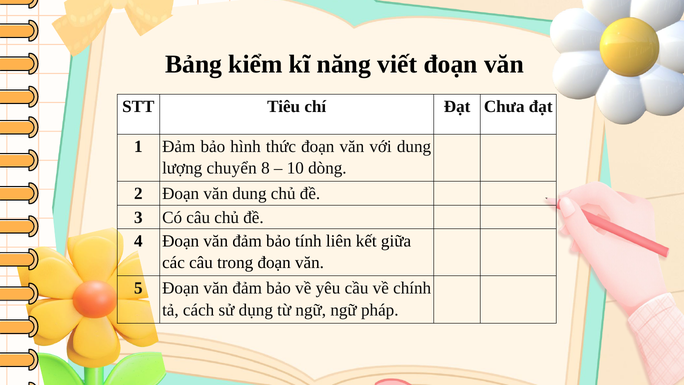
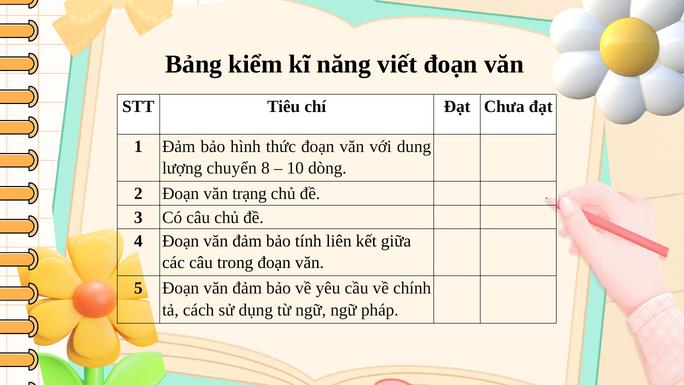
văn dung: dung -> trạng (250, 194)
